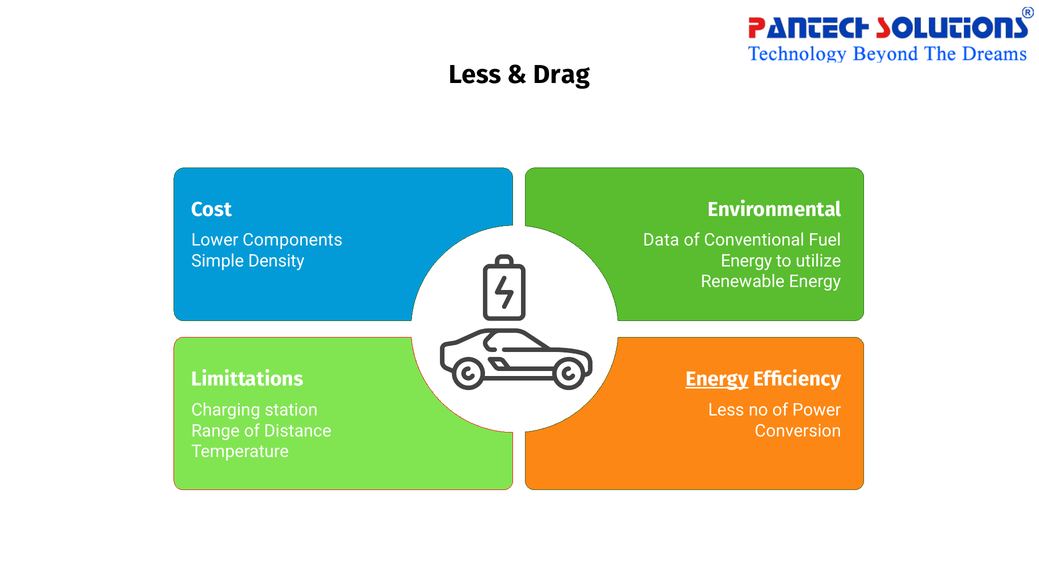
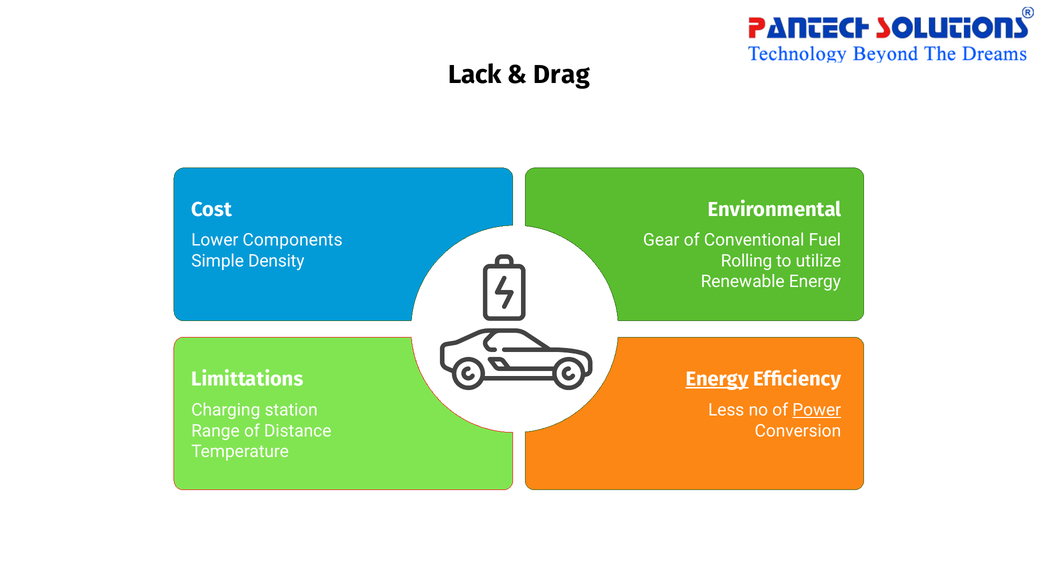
Less: Less -> Lack (475, 75)
Data: Data -> Gear (661, 240)
Energy: Energy -> Rolling (747, 261)
Power underline: none -> present (817, 411)
